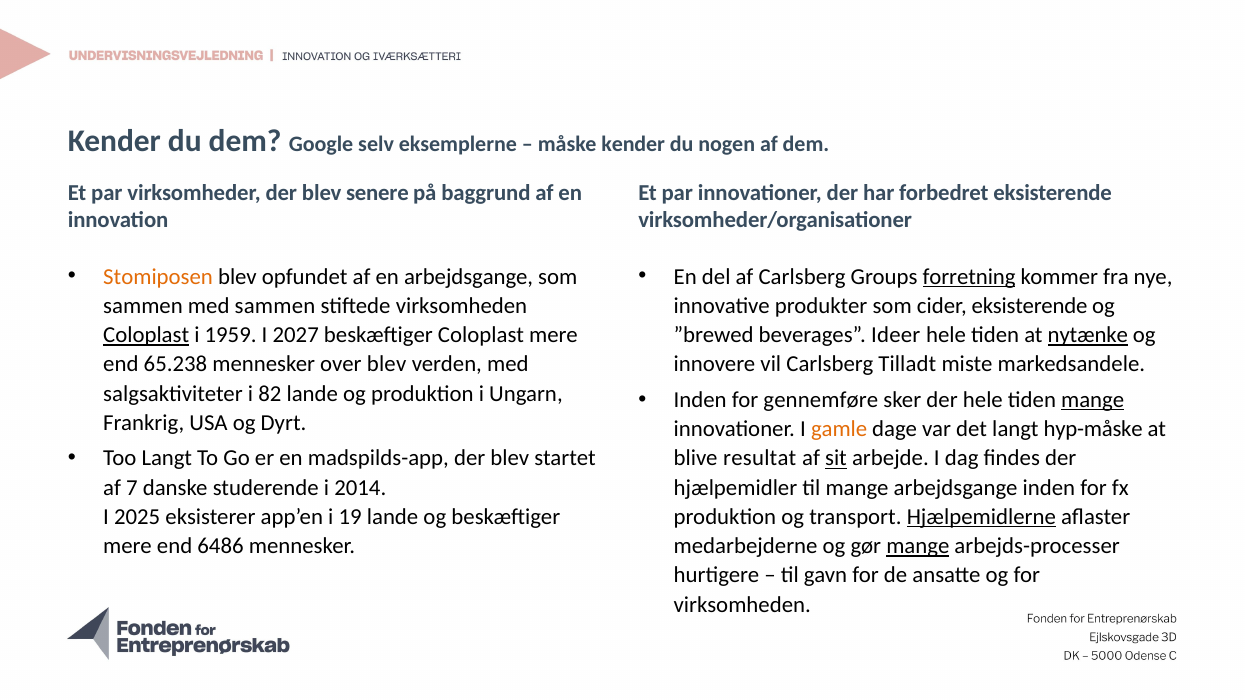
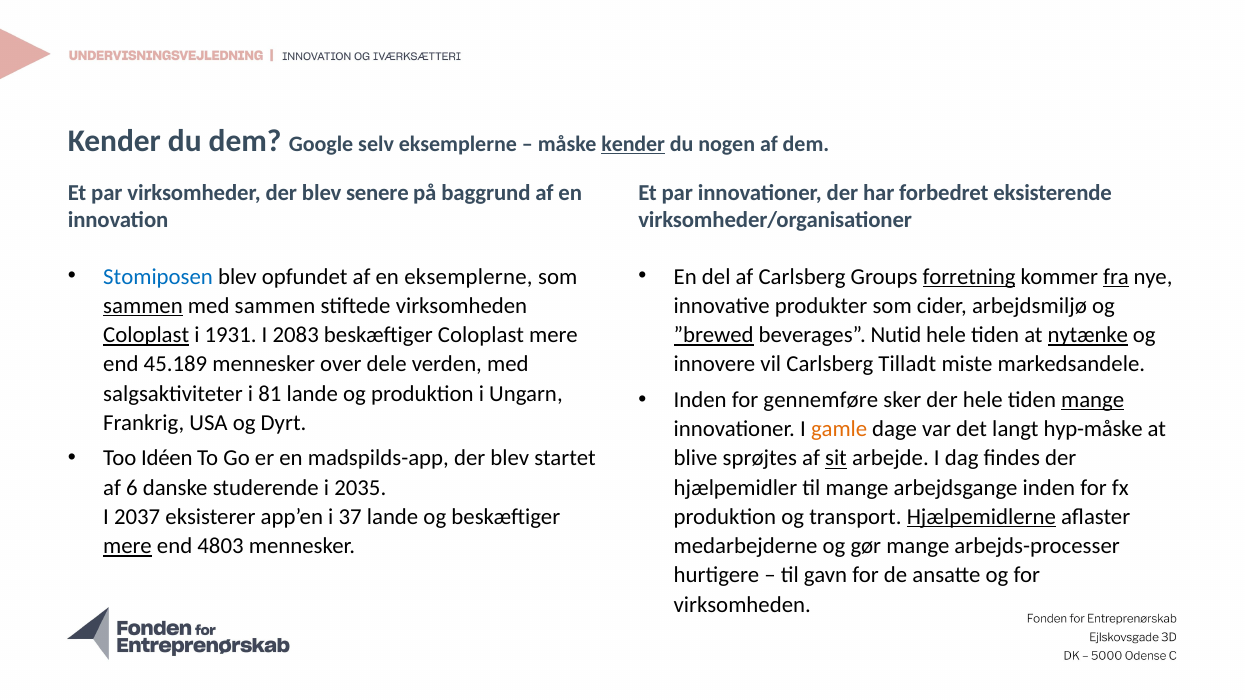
kender underline: none -> present (633, 144)
Stomiposen colour: orange -> blue (158, 277)
en arbejdsgange: arbejdsgange -> eksemplerne (468, 277)
fra underline: none -> present (1116, 277)
sammen underline: none -> present (143, 306)
cider eksisterende: eksisterende -> arbejdsmiljø (1029, 306)
1959: 1959 -> 1931 (231, 335)
2027: 2027 -> 2083 (296, 335)
”brewed underline: none -> present (714, 335)
Ideer: Ideer -> Nutid (896, 335)
65.238: 65.238 -> 45.189 (175, 365)
over blev: blev -> dele (387, 365)
82: 82 -> 81 (270, 394)
Too Langt: Langt -> Idéen (167, 459)
resultat: resultat -> sprøjtes (760, 459)
7: 7 -> 6 (132, 488)
2014: 2014 -> 2035 (360, 488)
2025: 2025 -> 2037 (137, 517)
19: 19 -> 37 (350, 517)
mere underline: none -> present (128, 546)
6486: 6486 -> 4803 (221, 546)
mange underline: present -> none (918, 546)
